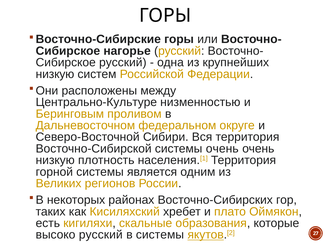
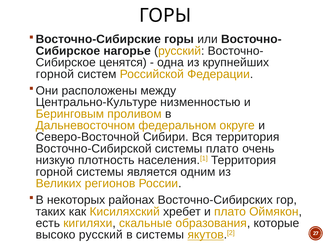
русский: русский -> ценятся (123, 63)
низкую: низкую -> горной (55, 74)
системы очень: очень -> плато (222, 149)
